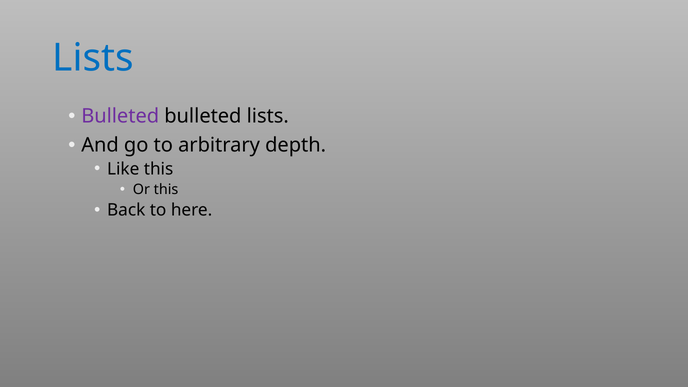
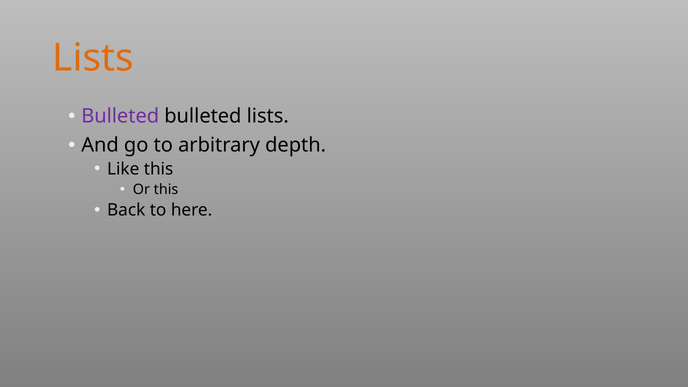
Lists colour: blue -> orange (93, 58)
